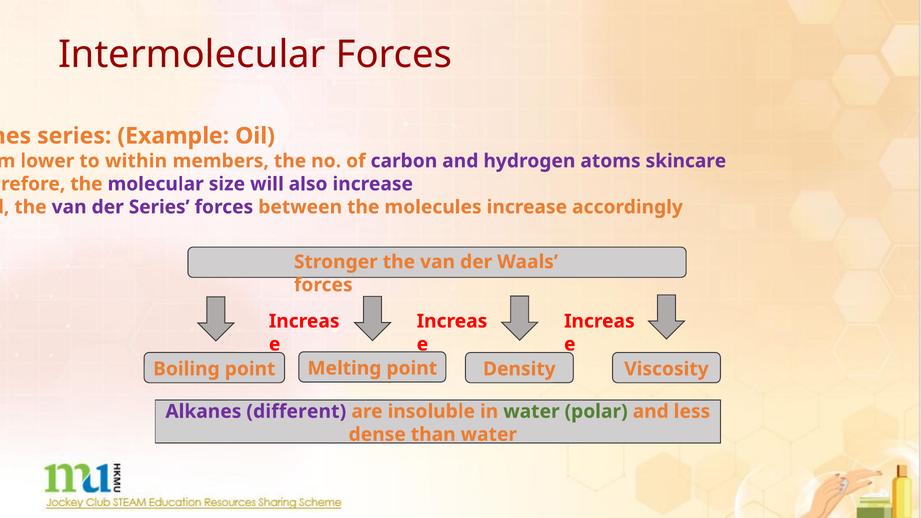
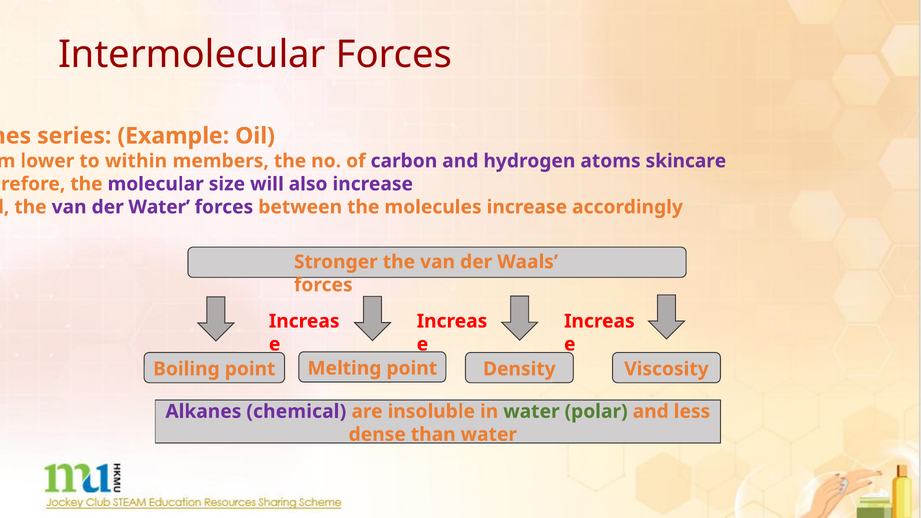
der Series: Series -> Water (159, 207)
different: different -> chemical (296, 412)
